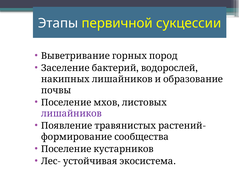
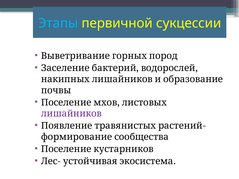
Этапы colour: white -> light blue (58, 23)
